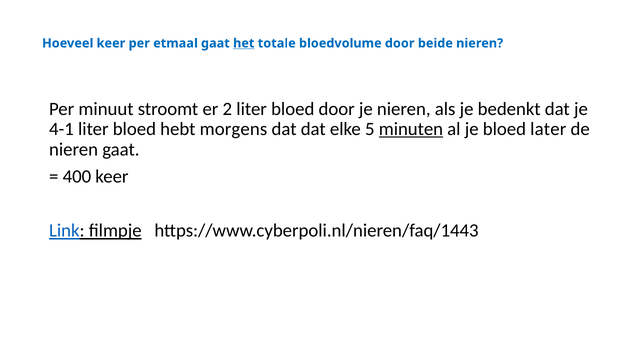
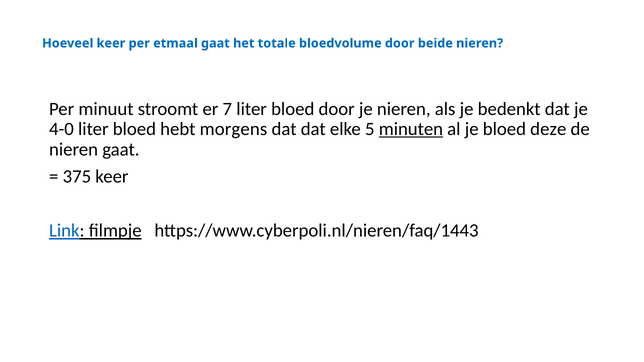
het underline: present -> none (244, 43)
2: 2 -> 7 (227, 109)
4-1: 4-1 -> 4-0 (61, 129)
later: later -> deze (548, 129)
400: 400 -> 375 (77, 176)
